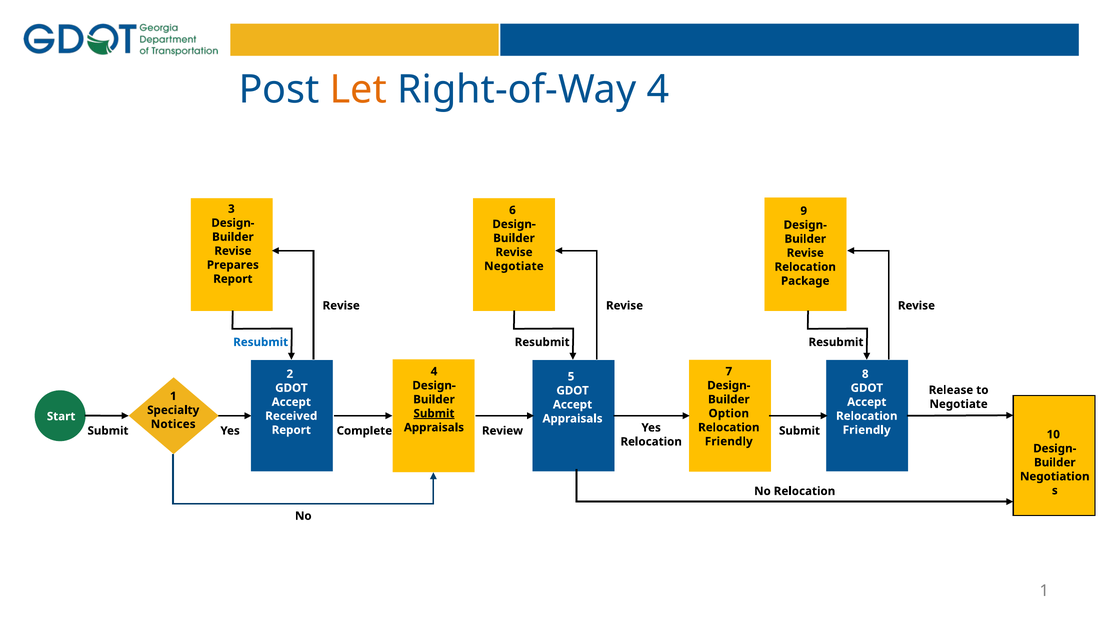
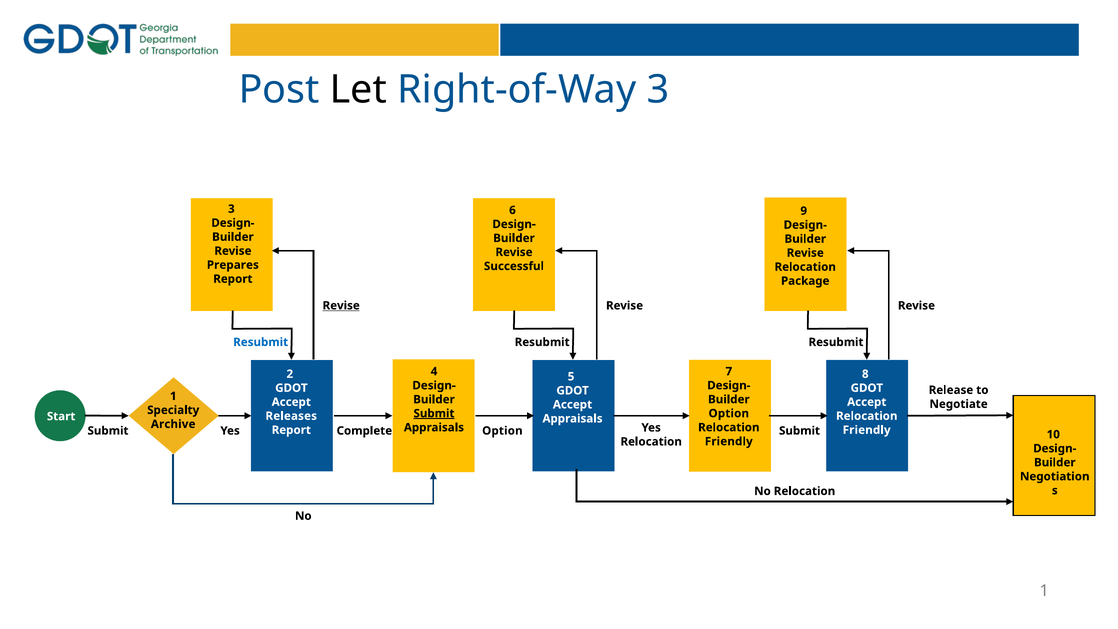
Let colour: orange -> black (358, 90)
Right-of-Way 4: 4 -> 3 (658, 90)
Negotiate: Negotiate -> Successful (514, 266)
Revise underline: none -> present (341, 306)
Received: Received -> Releases (291, 416)
Notices: Notices -> Archive (173, 424)
Review: Review -> Option (502, 431)
